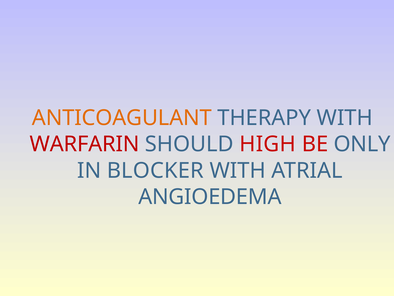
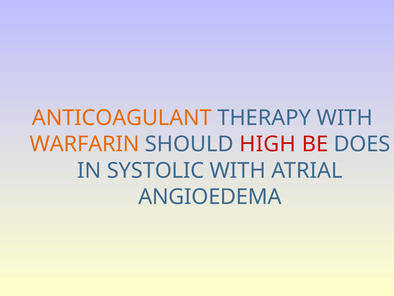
WARFARIN colour: red -> orange (85, 144)
ONLY: ONLY -> DOES (362, 144)
BLOCKER: BLOCKER -> SYSTOLIC (155, 170)
